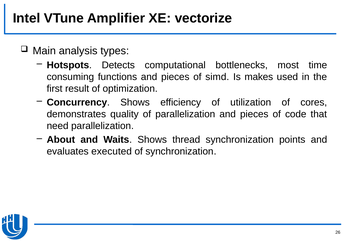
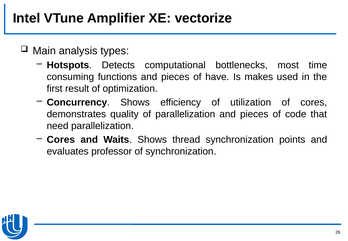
simd: simd -> have (217, 77)
About: About -> Cores (61, 140)
executed: executed -> professor (112, 151)
